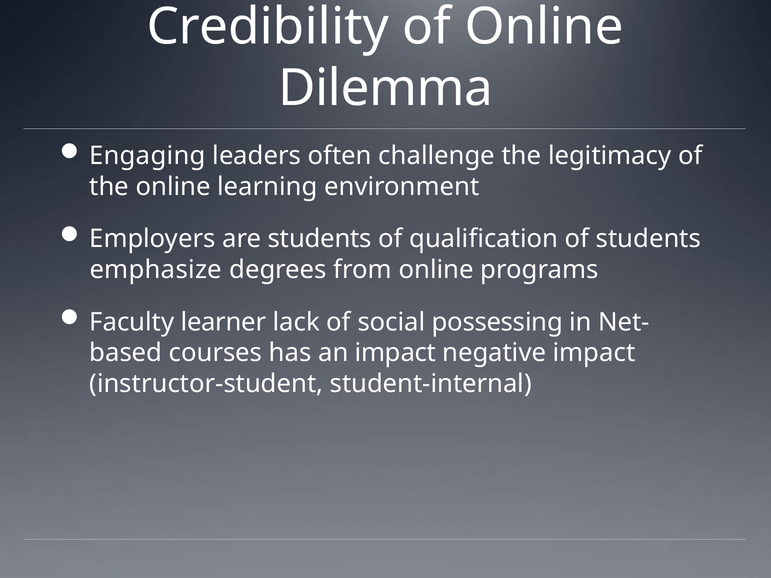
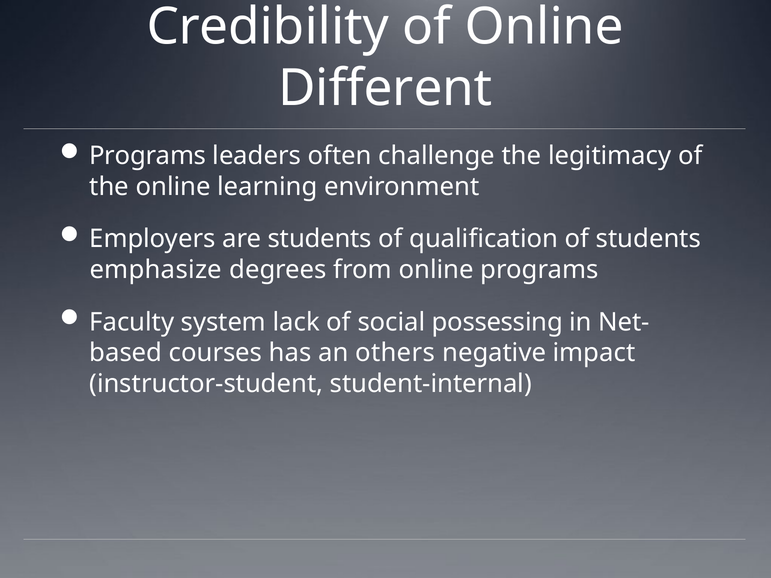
Dilemma: Dilemma -> Different (385, 88)
Engaging: Engaging -> Programs (148, 156)
learner: learner -> system (223, 322)
an impact: impact -> others (395, 353)
